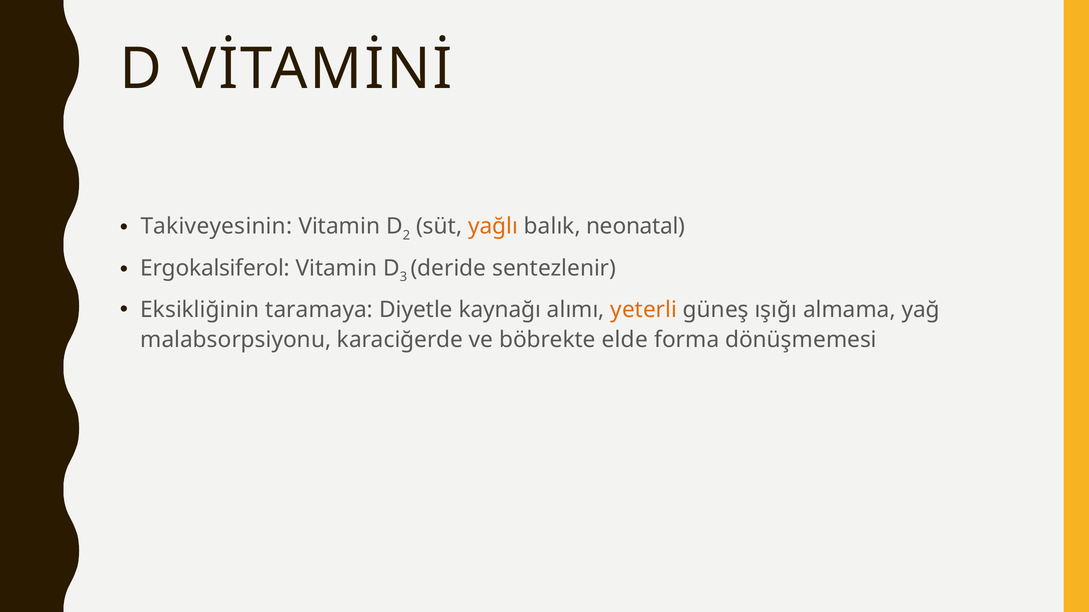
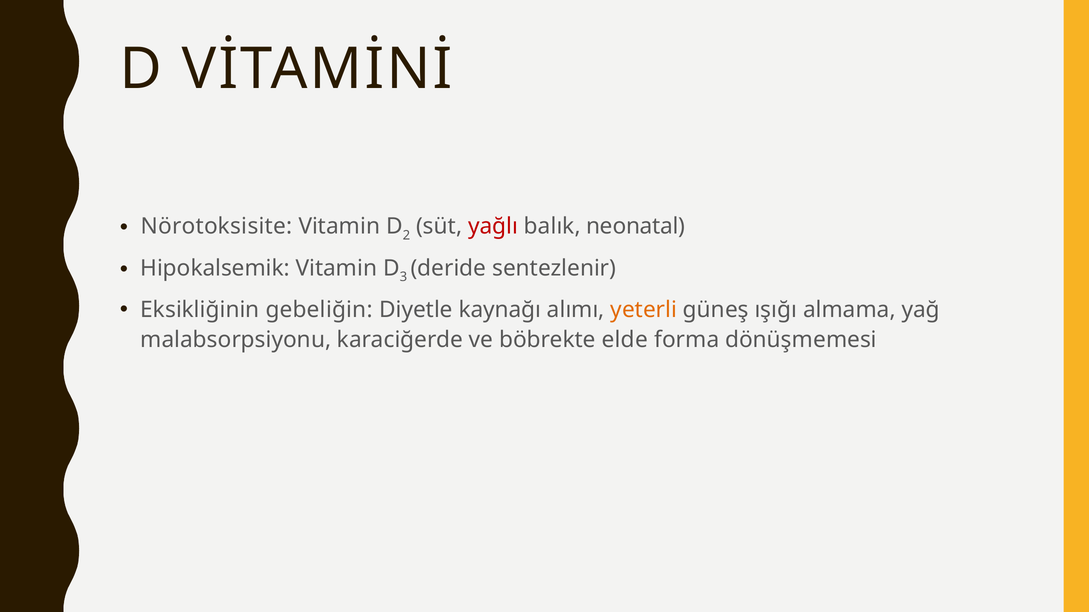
Takiveyesinin: Takiveyesinin -> Nörotoksisite (216, 227)
yağlı colour: orange -> red (493, 227)
Ergokalsiferol: Ergokalsiferol -> Hipokalsemik (215, 269)
taramaya: taramaya -> gebeliğin (319, 310)
